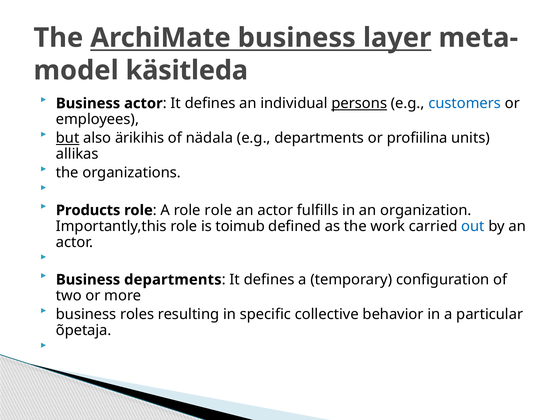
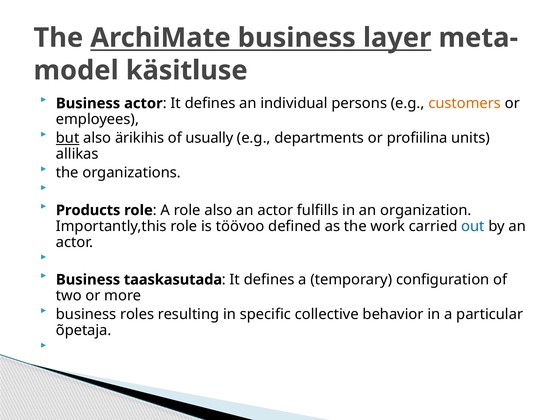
käsitleda: käsitleda -> käsitluse (187, 70)
persons underline: present -> none (359, 103)
customers colour: blue -> orange (465, 103)
nädala: nädala -> usually (209, 138)
role role: role -> also (218, 210)
toimub: toimub -> töövoo (240, 226)
Business departments: departments -> taaskasutada (173, 280)
